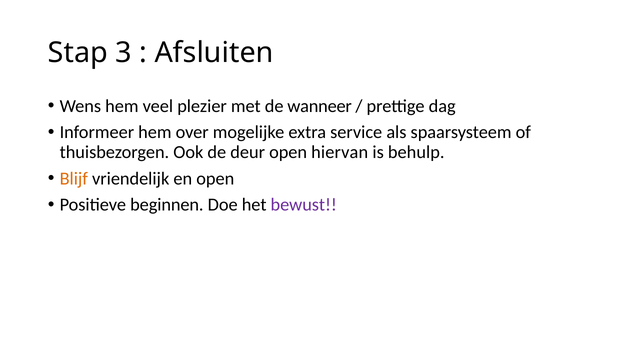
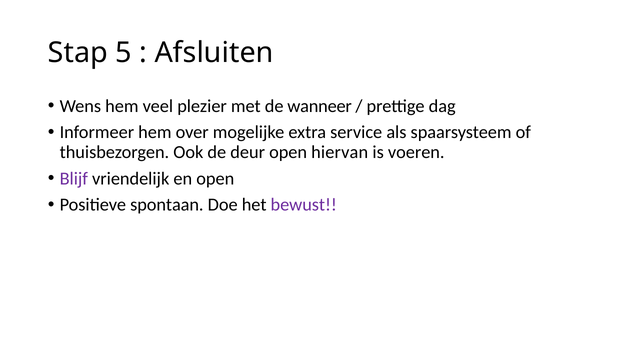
3: 3 -> 5 (124, 53)
behulp: behulp -> voeren (416, 152)
Blijf colour: orange -> purple (74, 179)
beginnen: beginnen -> spontaan (167, 205)
